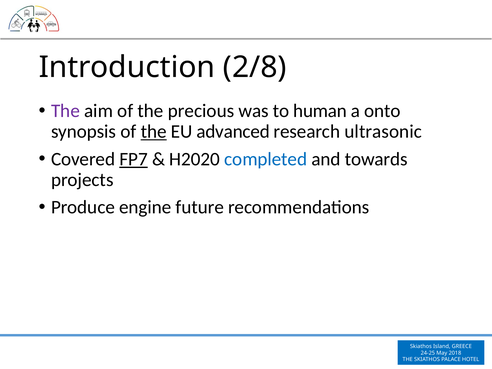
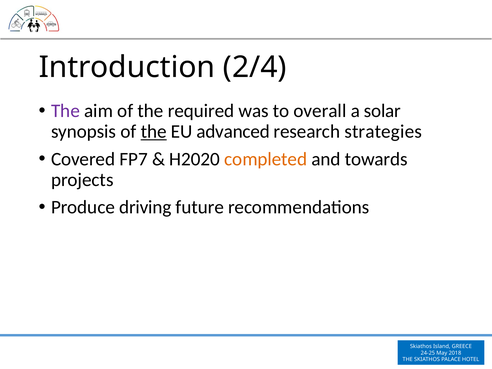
2/8: 2/8 -> 2/4 (255, 67)
precious: precious -> required (201, 111)
human: human -> overall (320, 111)
onto: onto -> solar (382, 111)
ultrasonic: ultrasonic -> strategies (383, 132)
FP7 underline: present -> none (134, 159)
completed colour: blue -> orange (266, 159)
engine: engine -> driving (145, 207)
